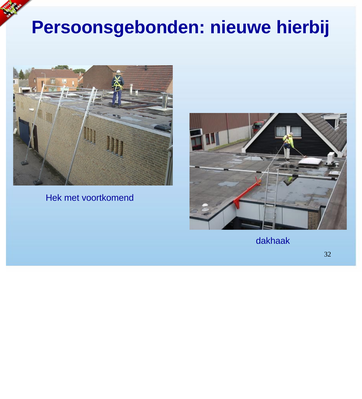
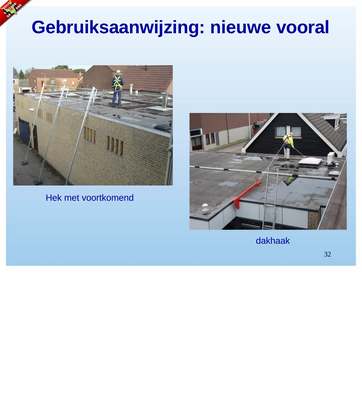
Persoonsgebonden: Persoonsgebonden -> Gebruiksaanwijzing (118, 27)
hierbij: hierbij -> vooral (303, 27)
